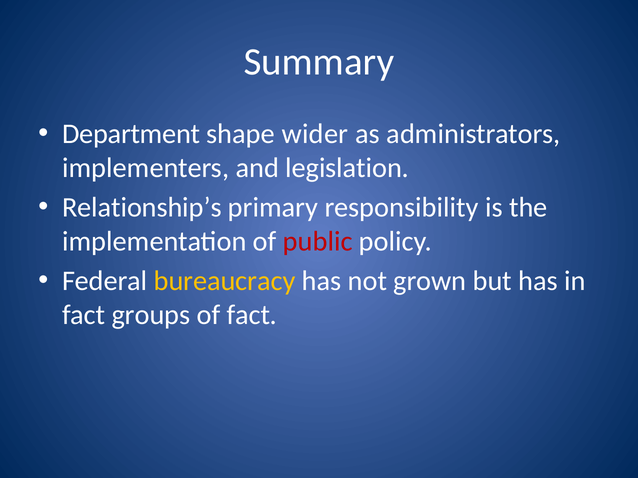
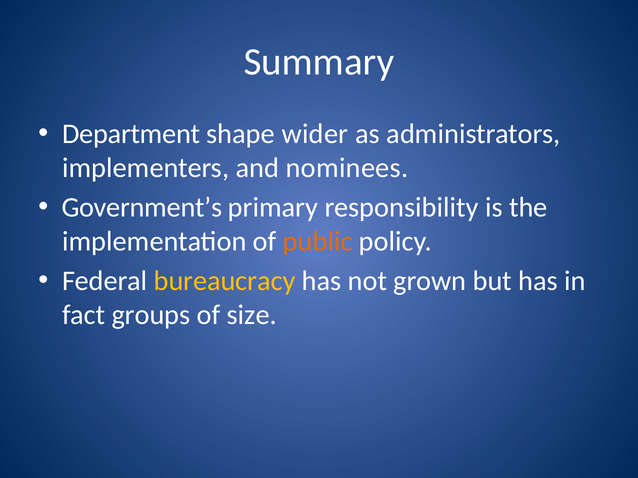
legislation: legislation -> nominees (347, 168)
Relationship’s: Relationship’s -> Government’s (142, 208)
public colour: red -> orange (318, 242)
of fact: fact -> size (252, 315)
